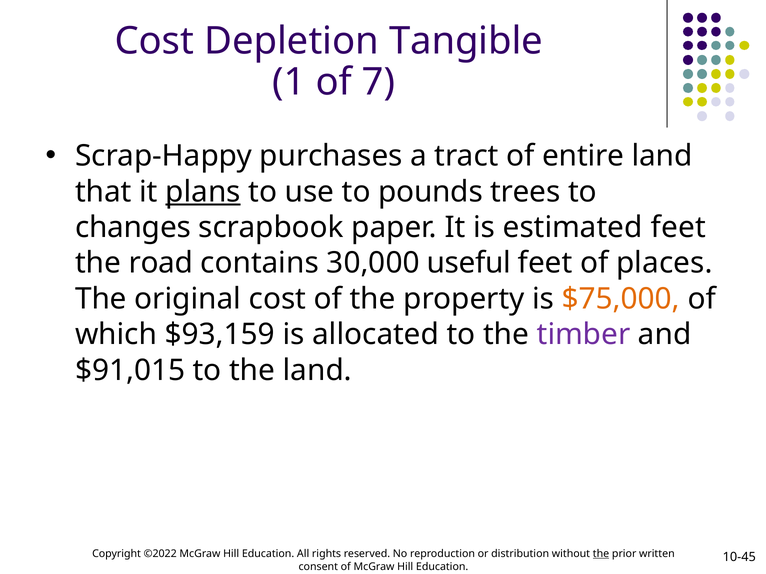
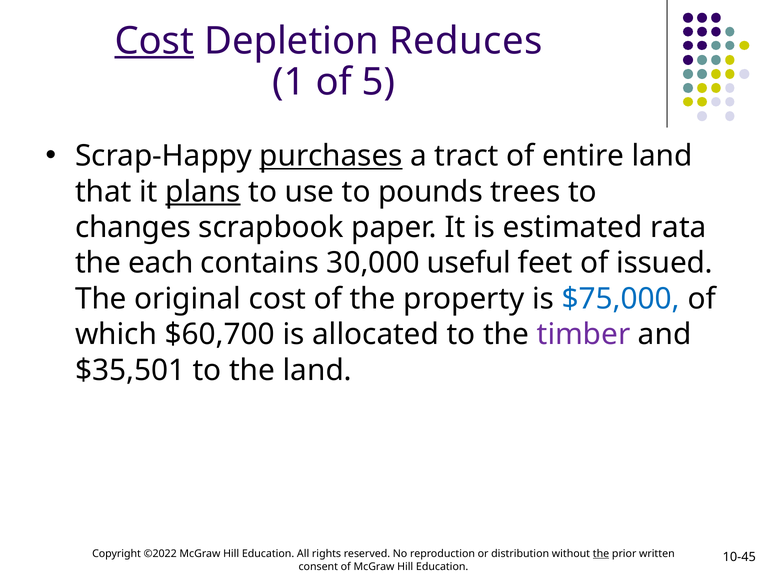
Cost underline: none -> present (154, 41)
Tangible: Tangible -> Reduces (466, 41)
7: 7 -> 5 (379, 82)
purchases underline: none -> present (331, 156)
estimated feet: feet -> rata (678, 228)
road: road -> each (161, 263)
places: places -> issued (664, 263)
$75,000 colour: orange -> blue (621, 299)
$93,159: $93,159 -> $60,700 (220, 335)
$91,015: $91,015 -> $35,501 (130, 371)
